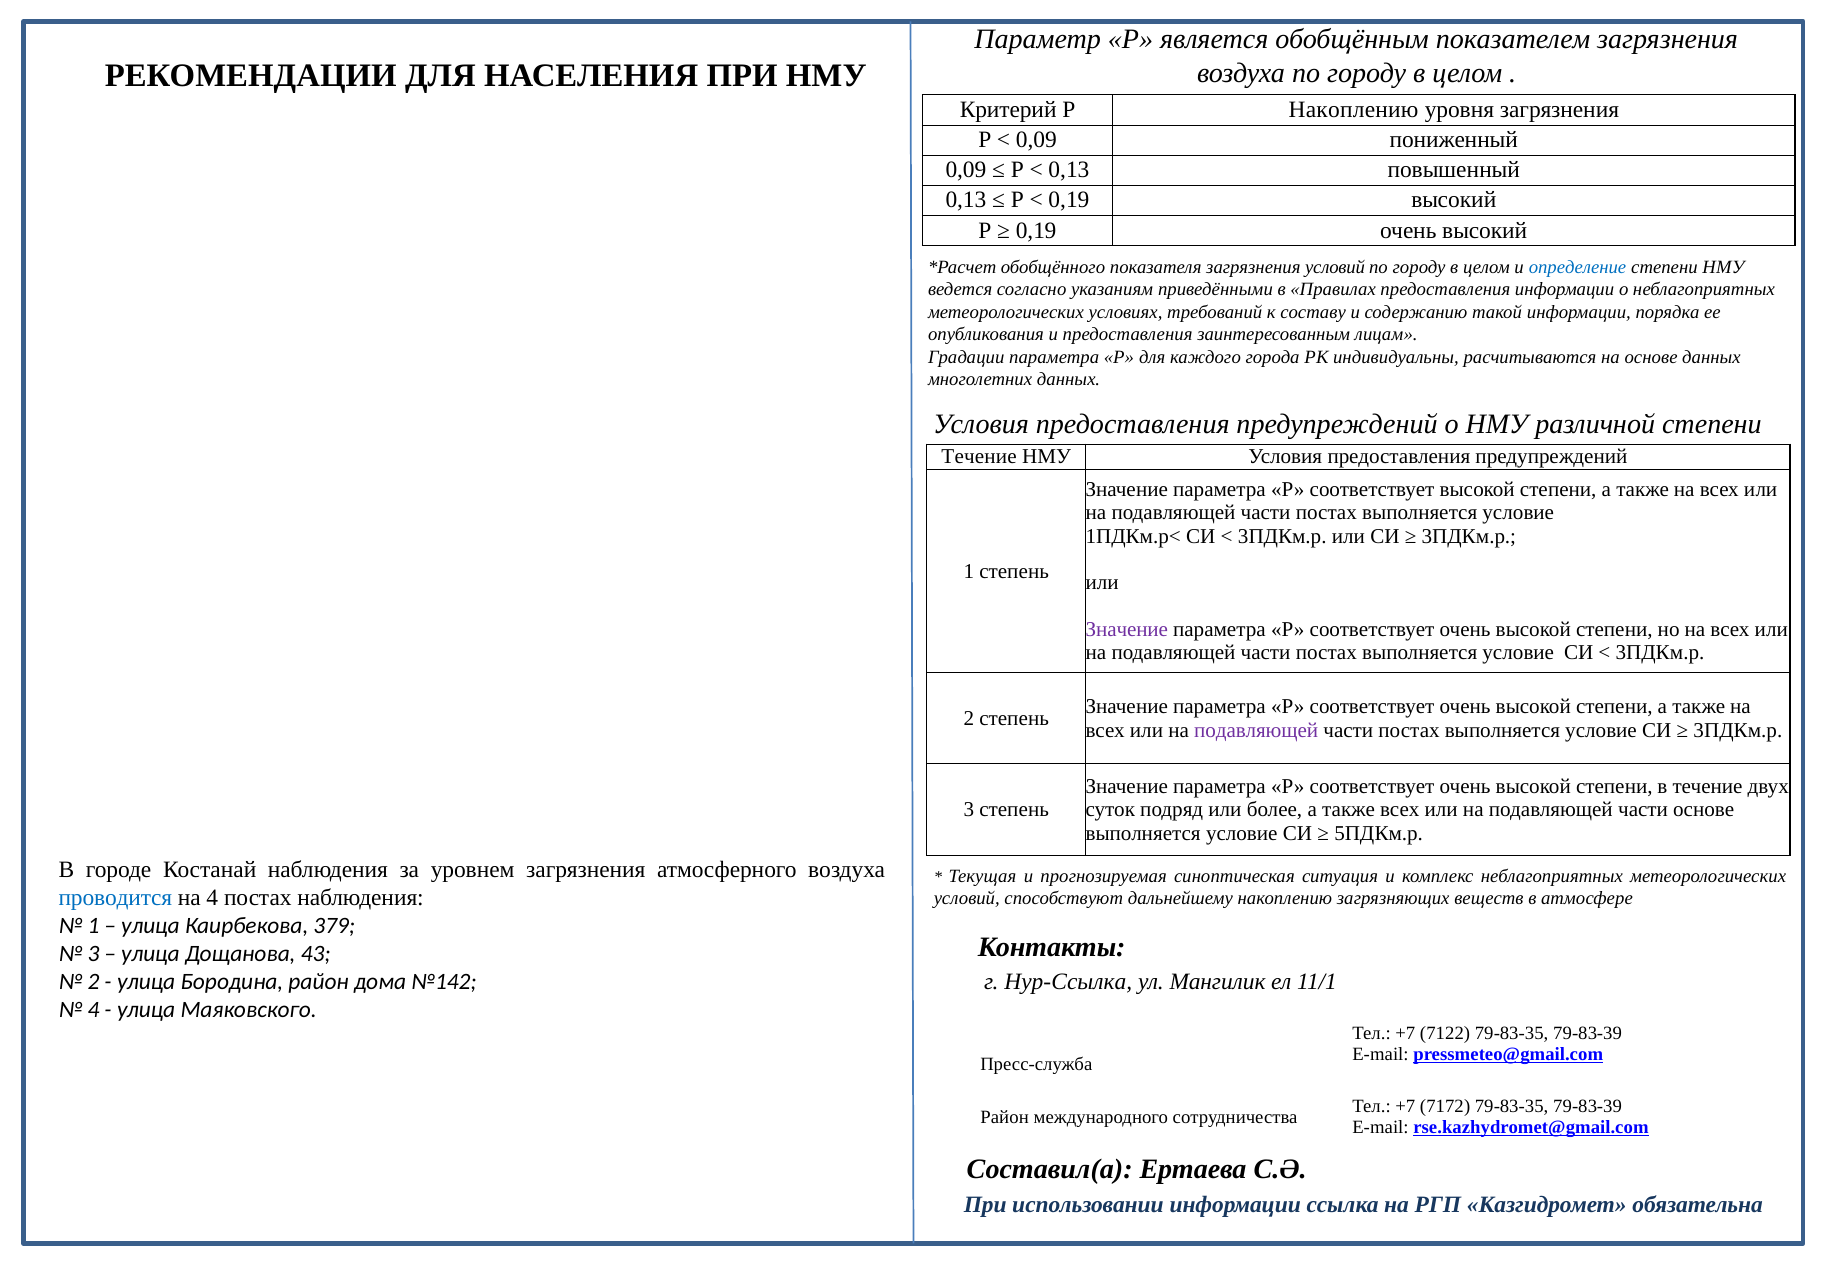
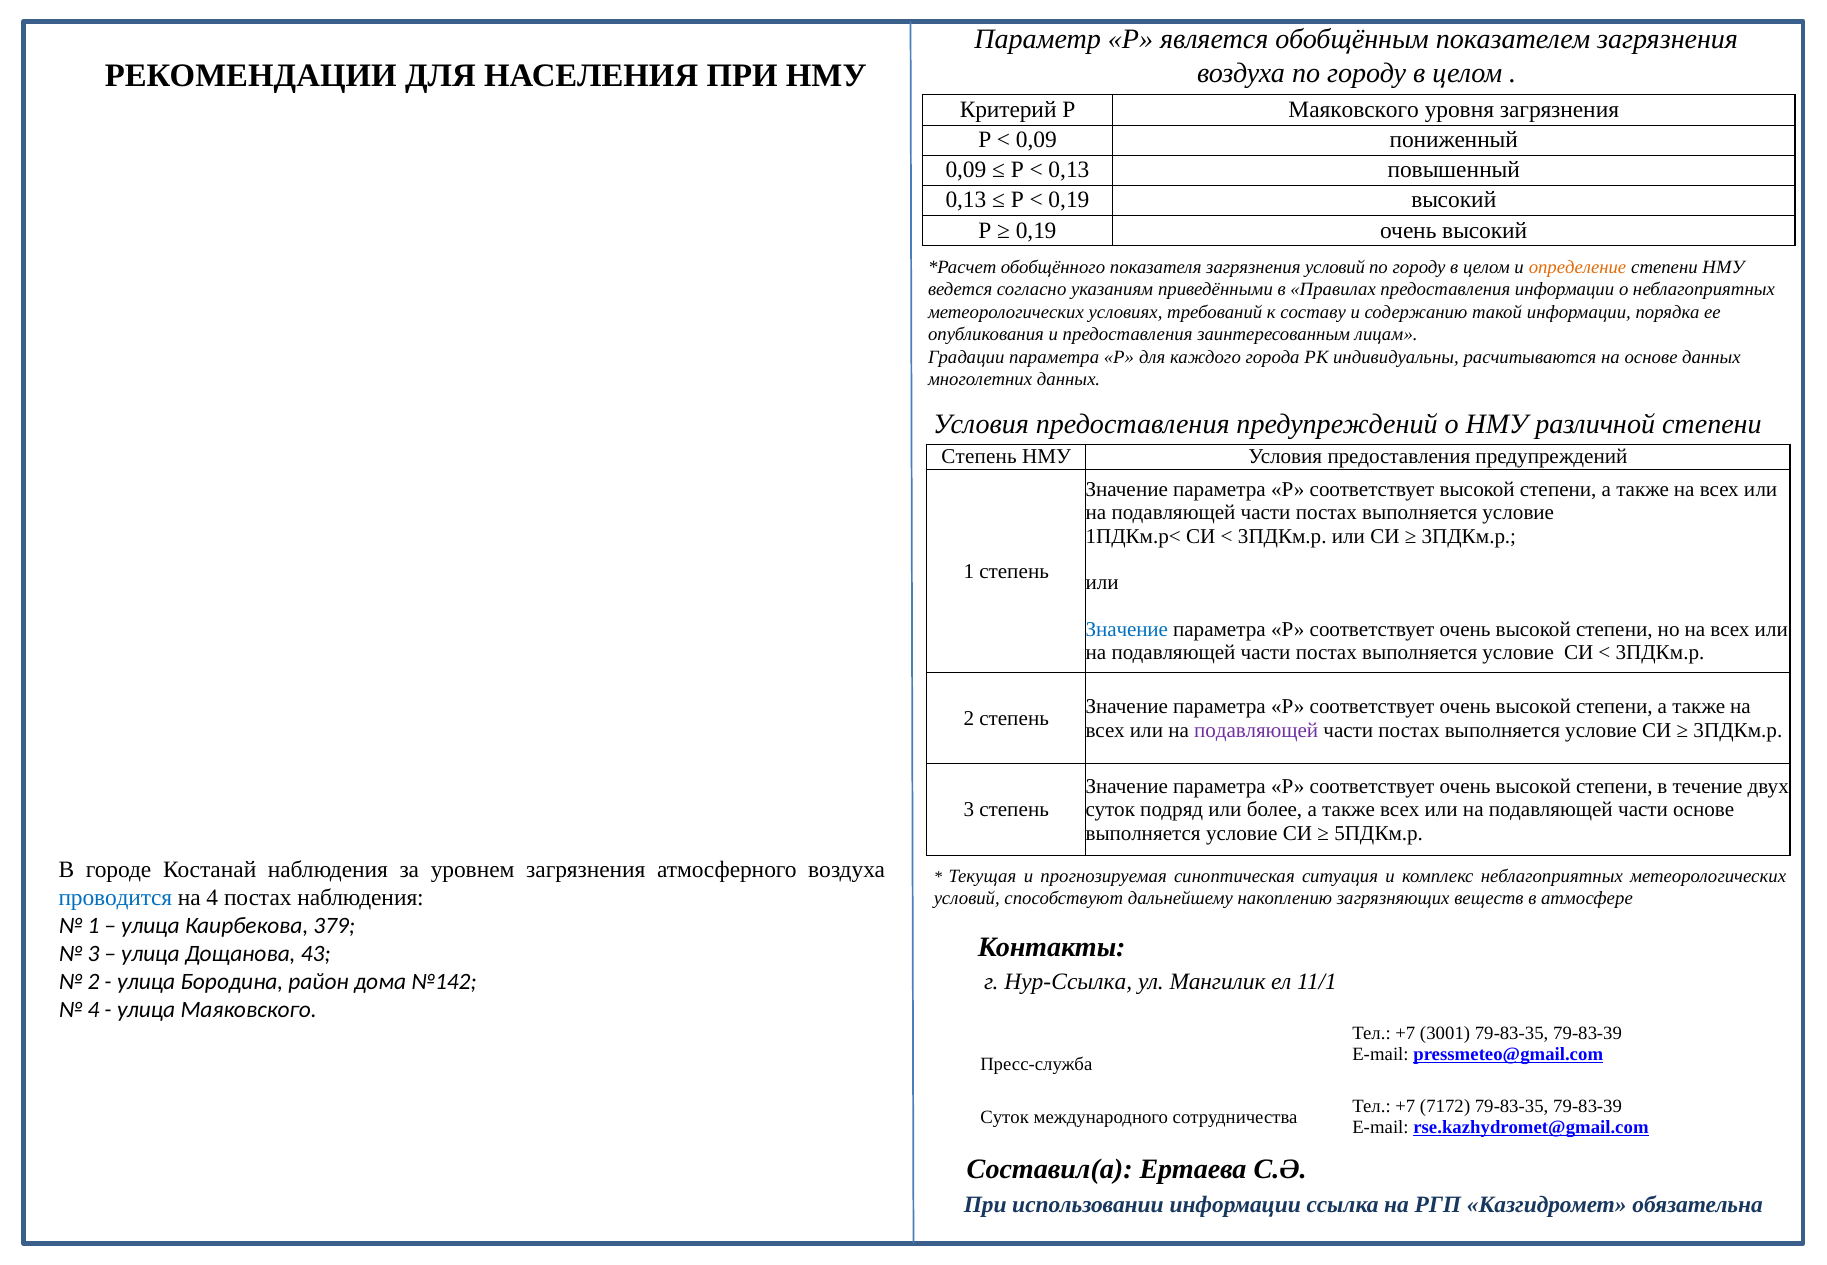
Р Накоплению: Накоплению -> Маяковского (1354, 110)
определение colour: blue -> orange (1578, 267)
Течение: Течение -> Степень (979, 457)
Значение colour: purple -> blue (1127, 630)
7122: 7122 -> 3001 (1445, 1033)
Район: Район -> Суток (1005, 1117)
